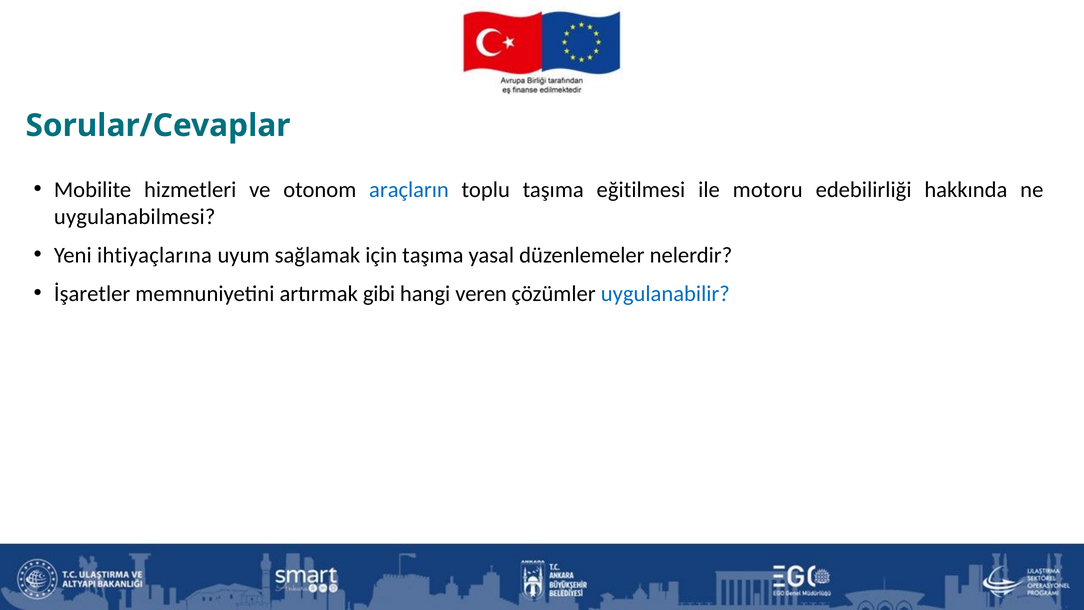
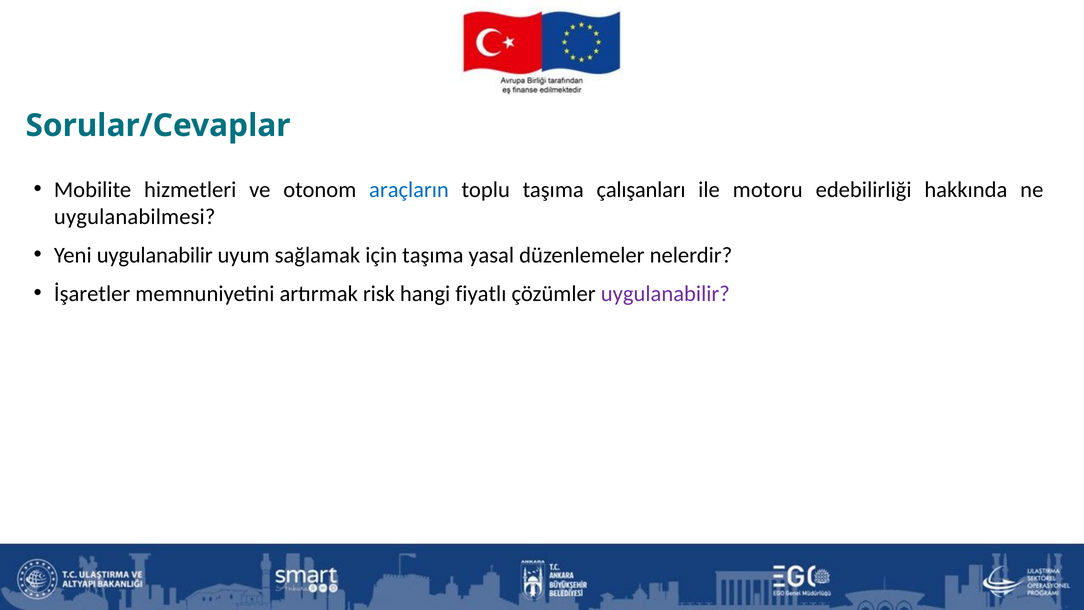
eğitilmesi: eğitilmesi -> çalışanları (641, 190)
Yeni ihtiyaçlarına: ihtiyaçlarına -> uygulanabilir (155, 255)
gibi: gibi -> risk (379, 294)
veren: veren -> fiyatlı (481, 294)
uygulanabilir colour: blue -> purple (665, 294)
